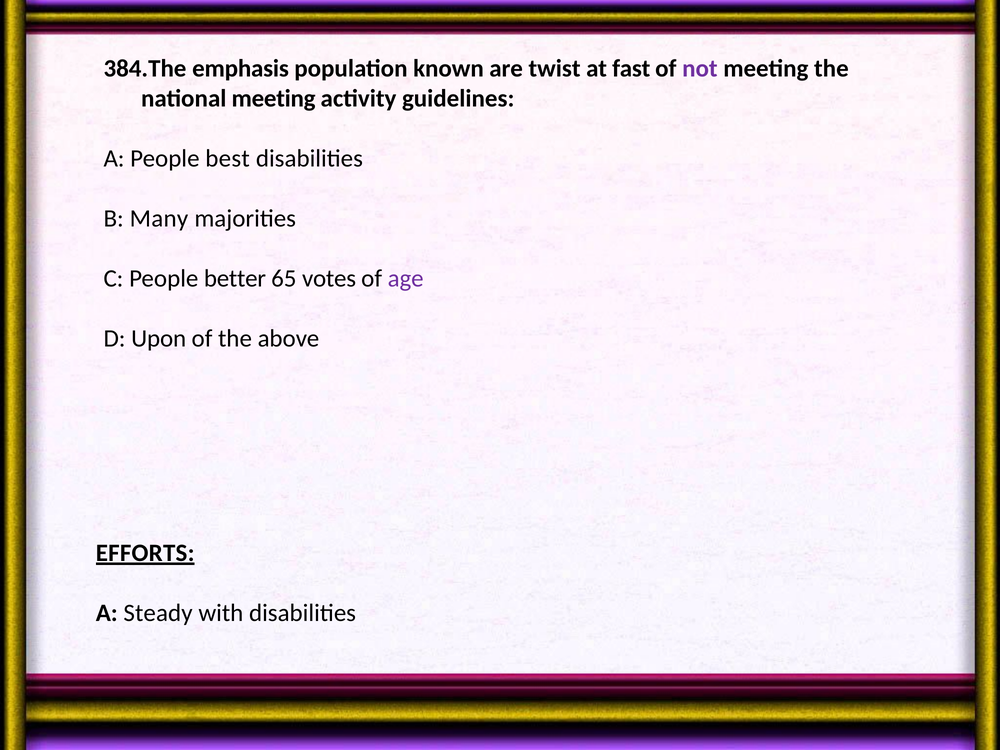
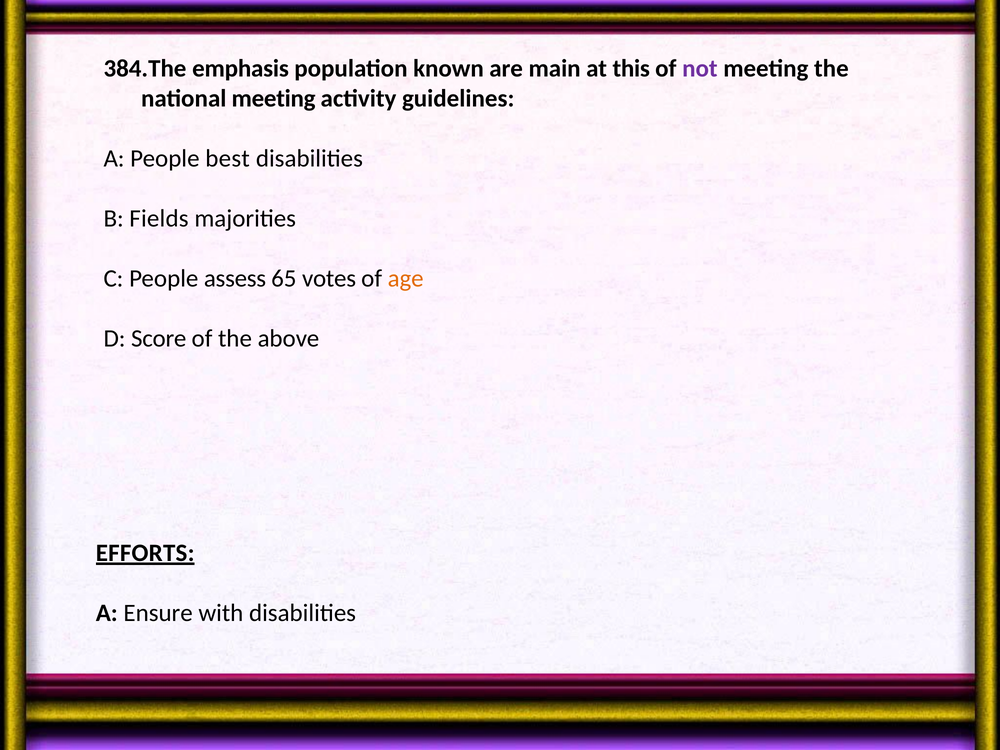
twist: twist -> main (555, 69)
fast: fast -> this (631, 69)
Many: Many -> Fields (159, 219)
better: better -> assess (235, 279)
age colour: purple -> orange (406, 279)
Upon: Upon -> Score (159, 339)
Steady: Steady -> Ensure (158, 613)
